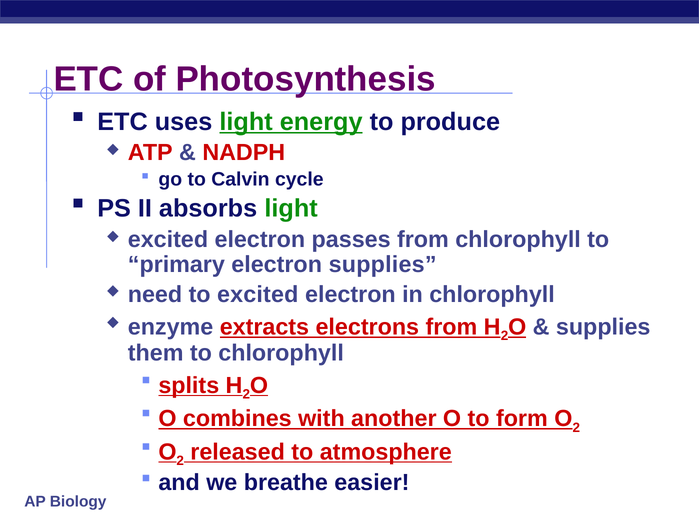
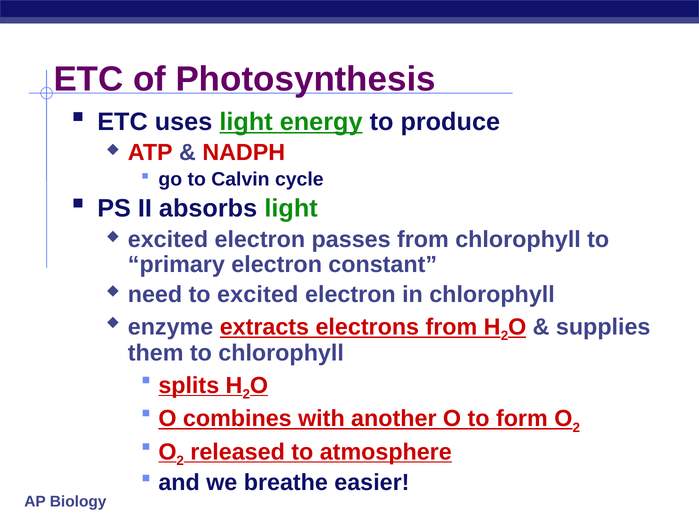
electron supplies: supplies -> constant (383, 265)
